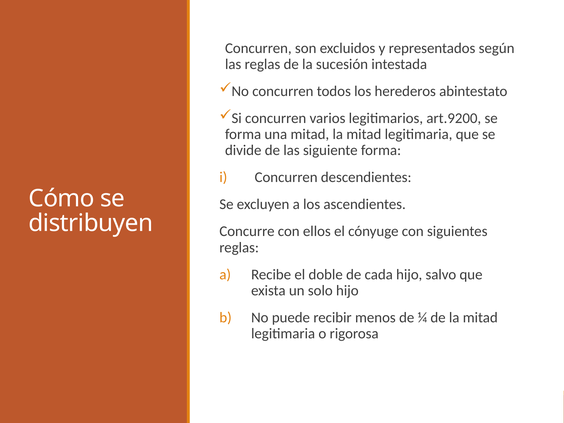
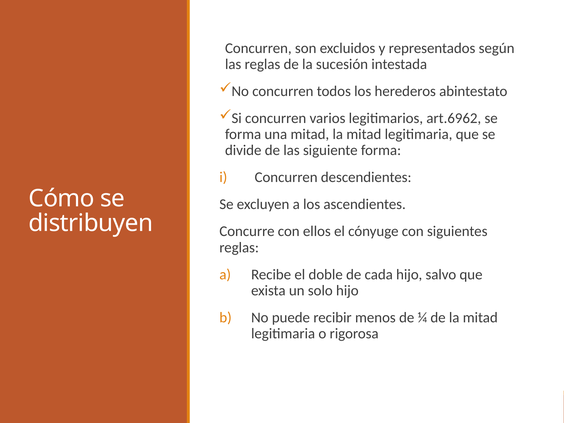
art.9200: art.9200 -> art.6962 (454, 118)
